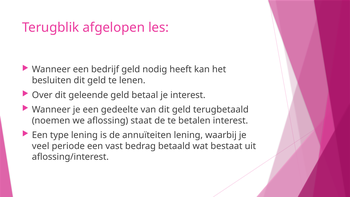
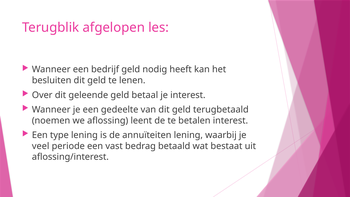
staat: staat -> leent (141, 120)
